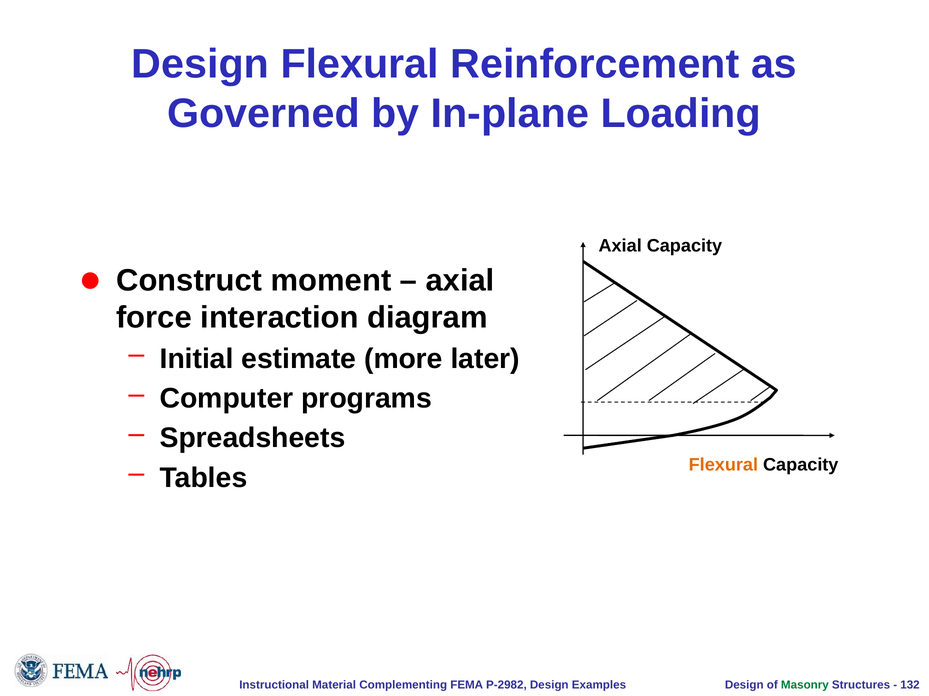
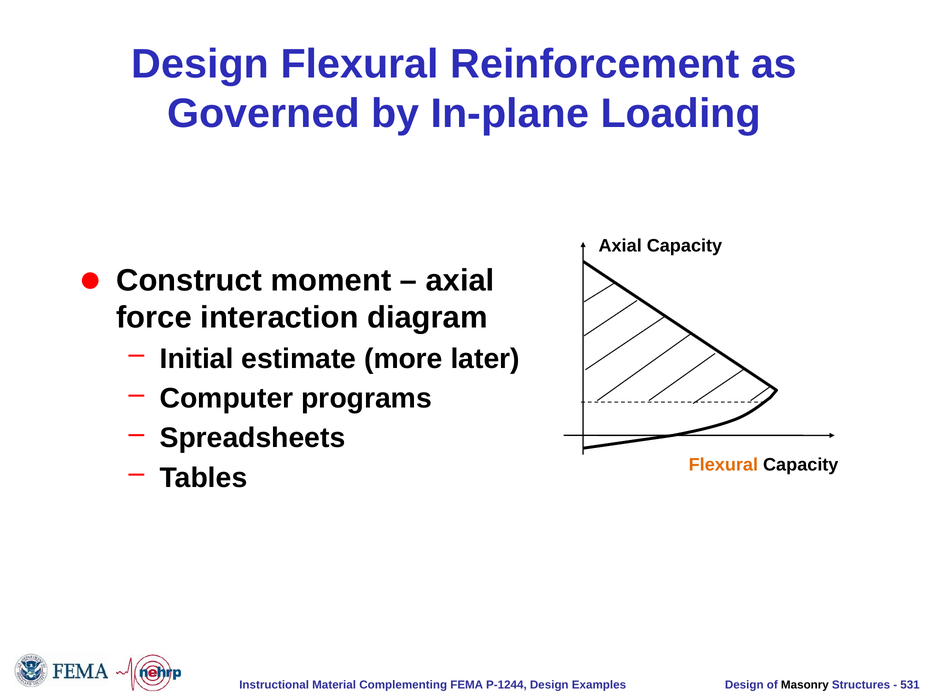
P-2982: P-2982 -> P-1244 (506, 686)
Masonry colour: green -> black (805, 686)
132: 132 -> 531 (910, 686)
